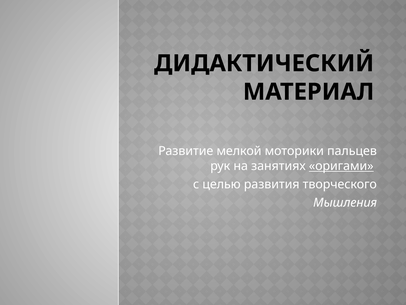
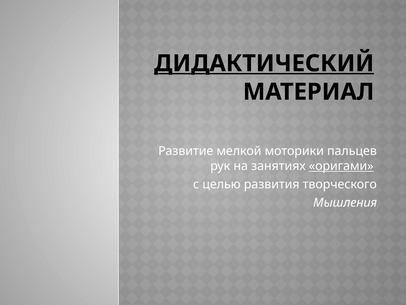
ДИДАКТИЧЕСКИЙ underline: none -> present (264, 63)
